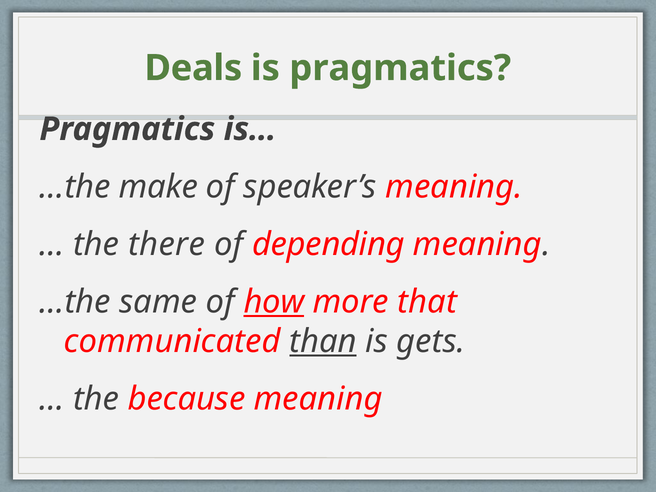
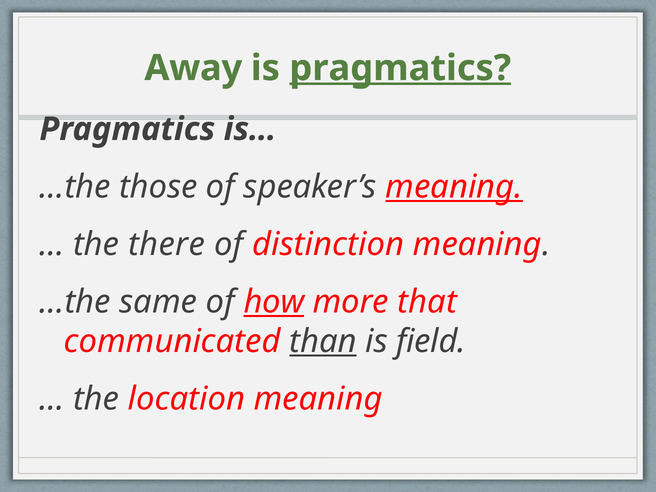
Deals: Deals -> Away (193, 68)
pragmatics underline: none -> present (400, 68)
make: make -> those (158, 187)
meaning underline: none -> present (454, 187)
depending: depending -> distinction (328, 244)
gets: gets -> field (431, 341)
because: because -> location (186, 399)
